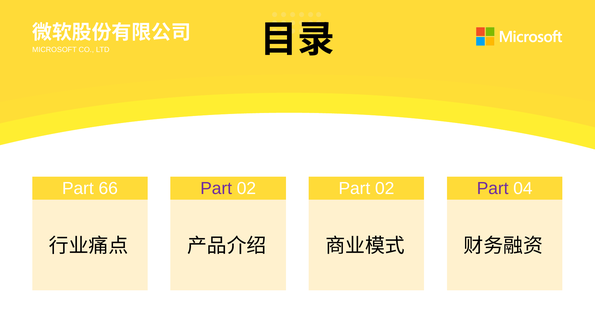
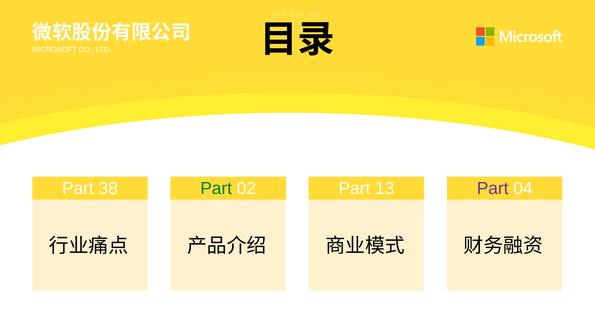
66: 66 -> 38 (108, 188)
Part colour: purple -> green (216, 188)
02: 02 -> 13 (385, 188)
